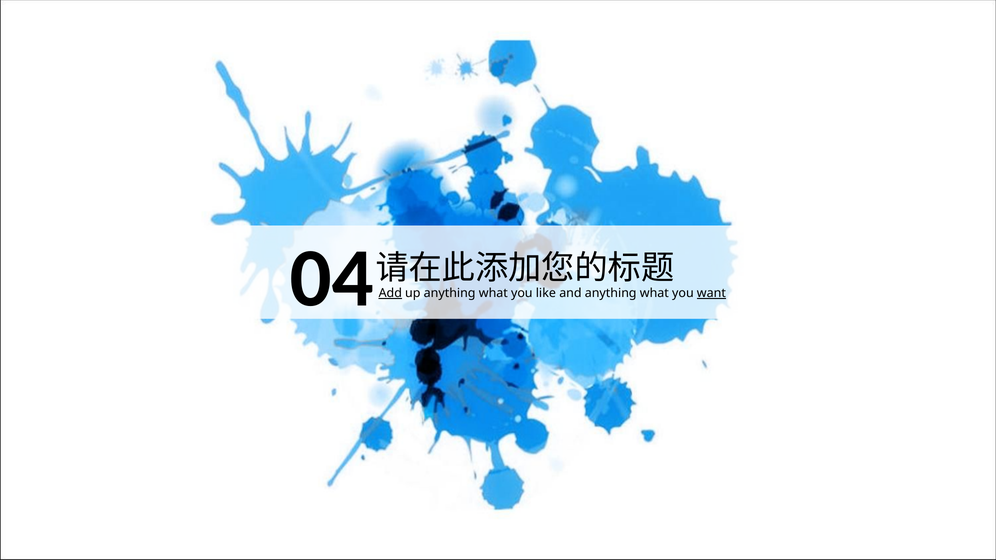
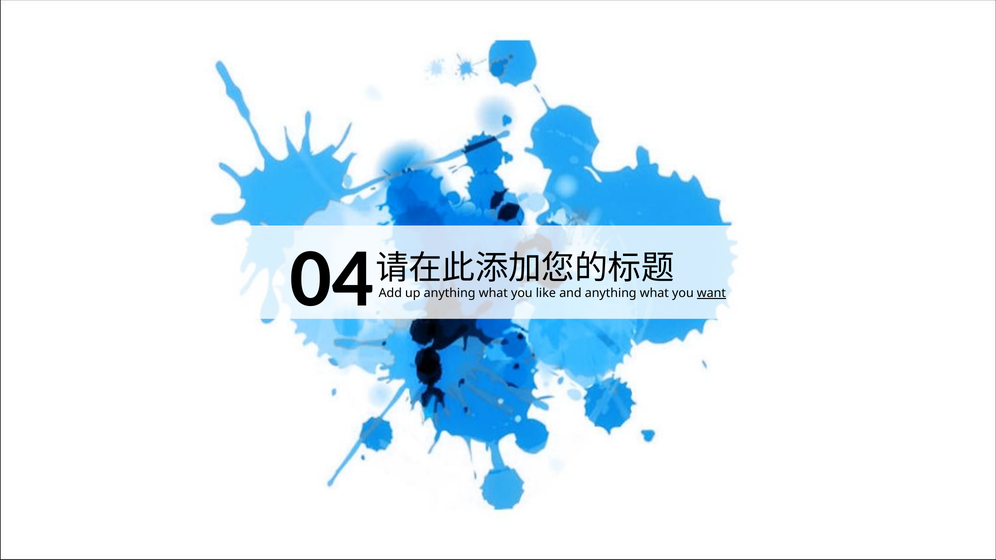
Add underline: present -> none (390, 293)
